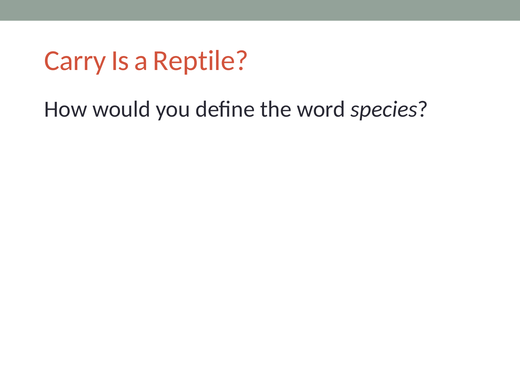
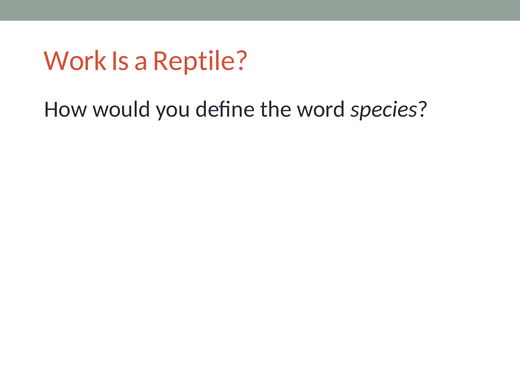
Carry: Carry -> Work (75, 61)
